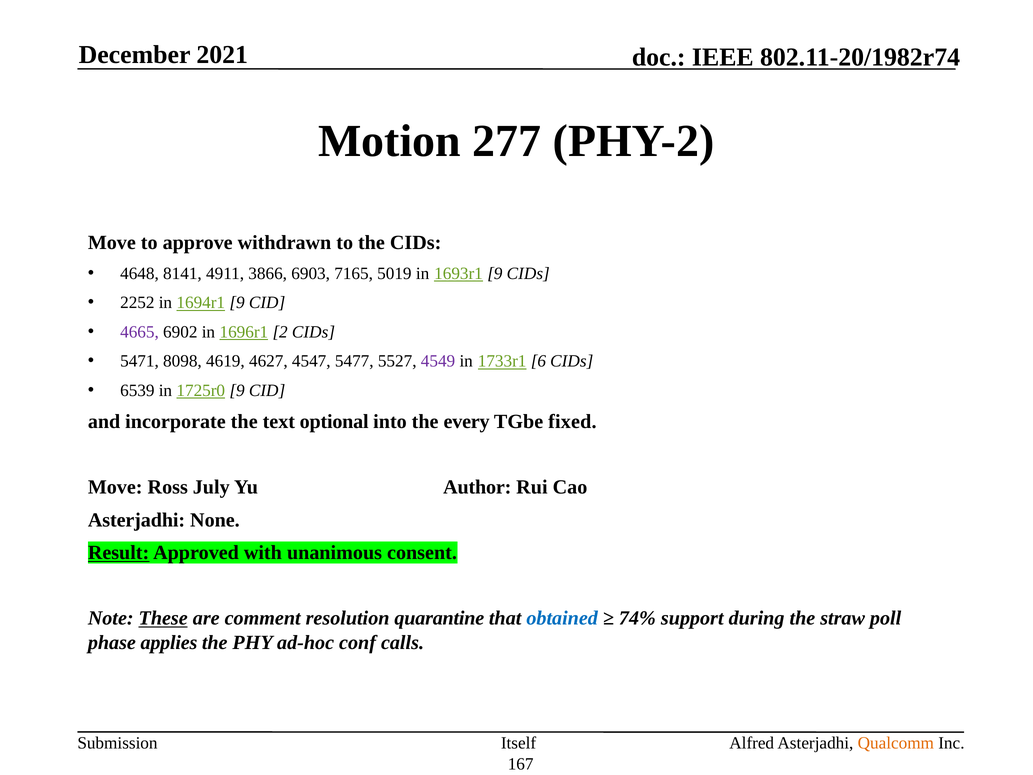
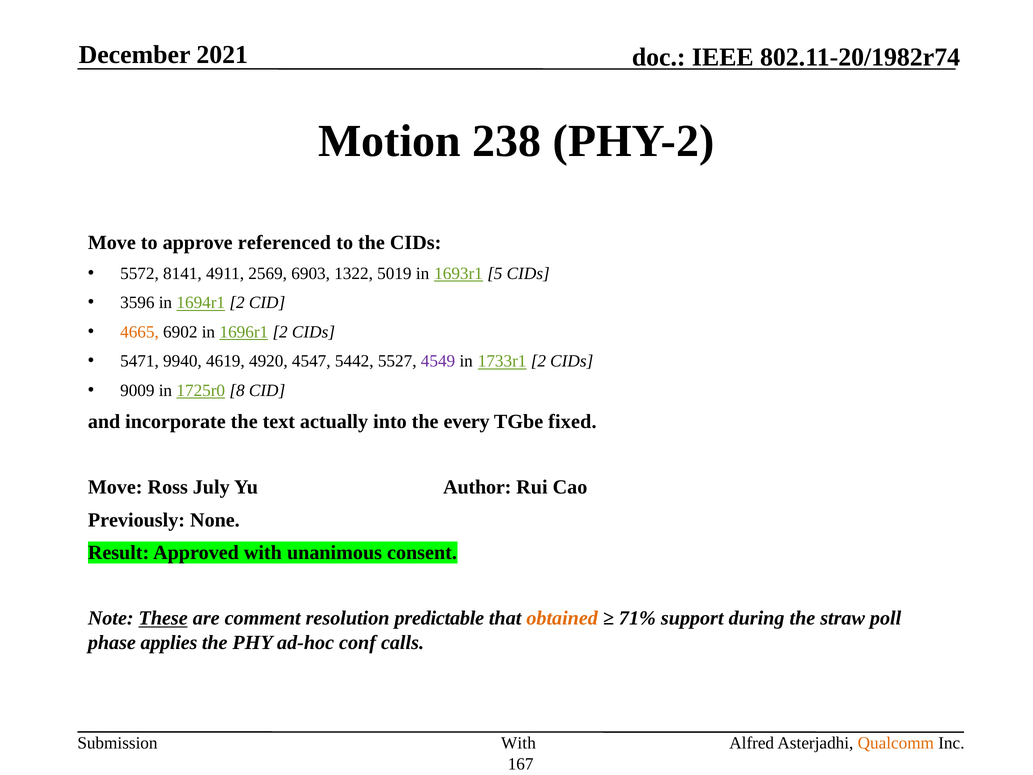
277: 277 -> 238 (507, 141)
withdrawn: withdrawn -> referenced (284, 242)
4648: 4648 -> 5572 (140, 273)
3866: 3866 -> 2569 (268, 273)
7165: 7165 -> 1322 (354, 273)
1693r1 9: 9 -> 5 (495, 273)
2252: 2252 -> 3596 (137, 303)
1694r1 9: 9 -> 2 (237, 303)
4665 colour: purple -> orange (140, 332)
8098: 8098 -> 9940 (182, 361)
4627: 4627 -> 4920 (268, 361)
5477: 5477 -> 5442 (354, 361)
1733r1 6: 6 -> 2 (538, 361)
6539: 6539 -> 9009 (137, 390)
1725r0 9: 9 -> 8 (237, 390)
optional: optional -> actually (334, 422)
Asterjadhi: Asterjadhi -> Previously (136, 520)
Result underline: present -> none (119, 553)
quarantine: quarantine -> predictable (439, 618)
obtained colour: blue -> orange (562, 618)
74%: 74% -> 71% (637, 618)
Itself: Itself -> With (518, 743)
